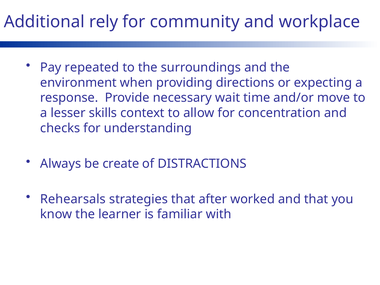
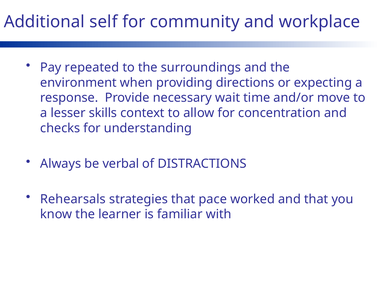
rely: rely -> self (103, 22)
create: create -> verbal (121, 164)
after: after -> pace (213, 199)
